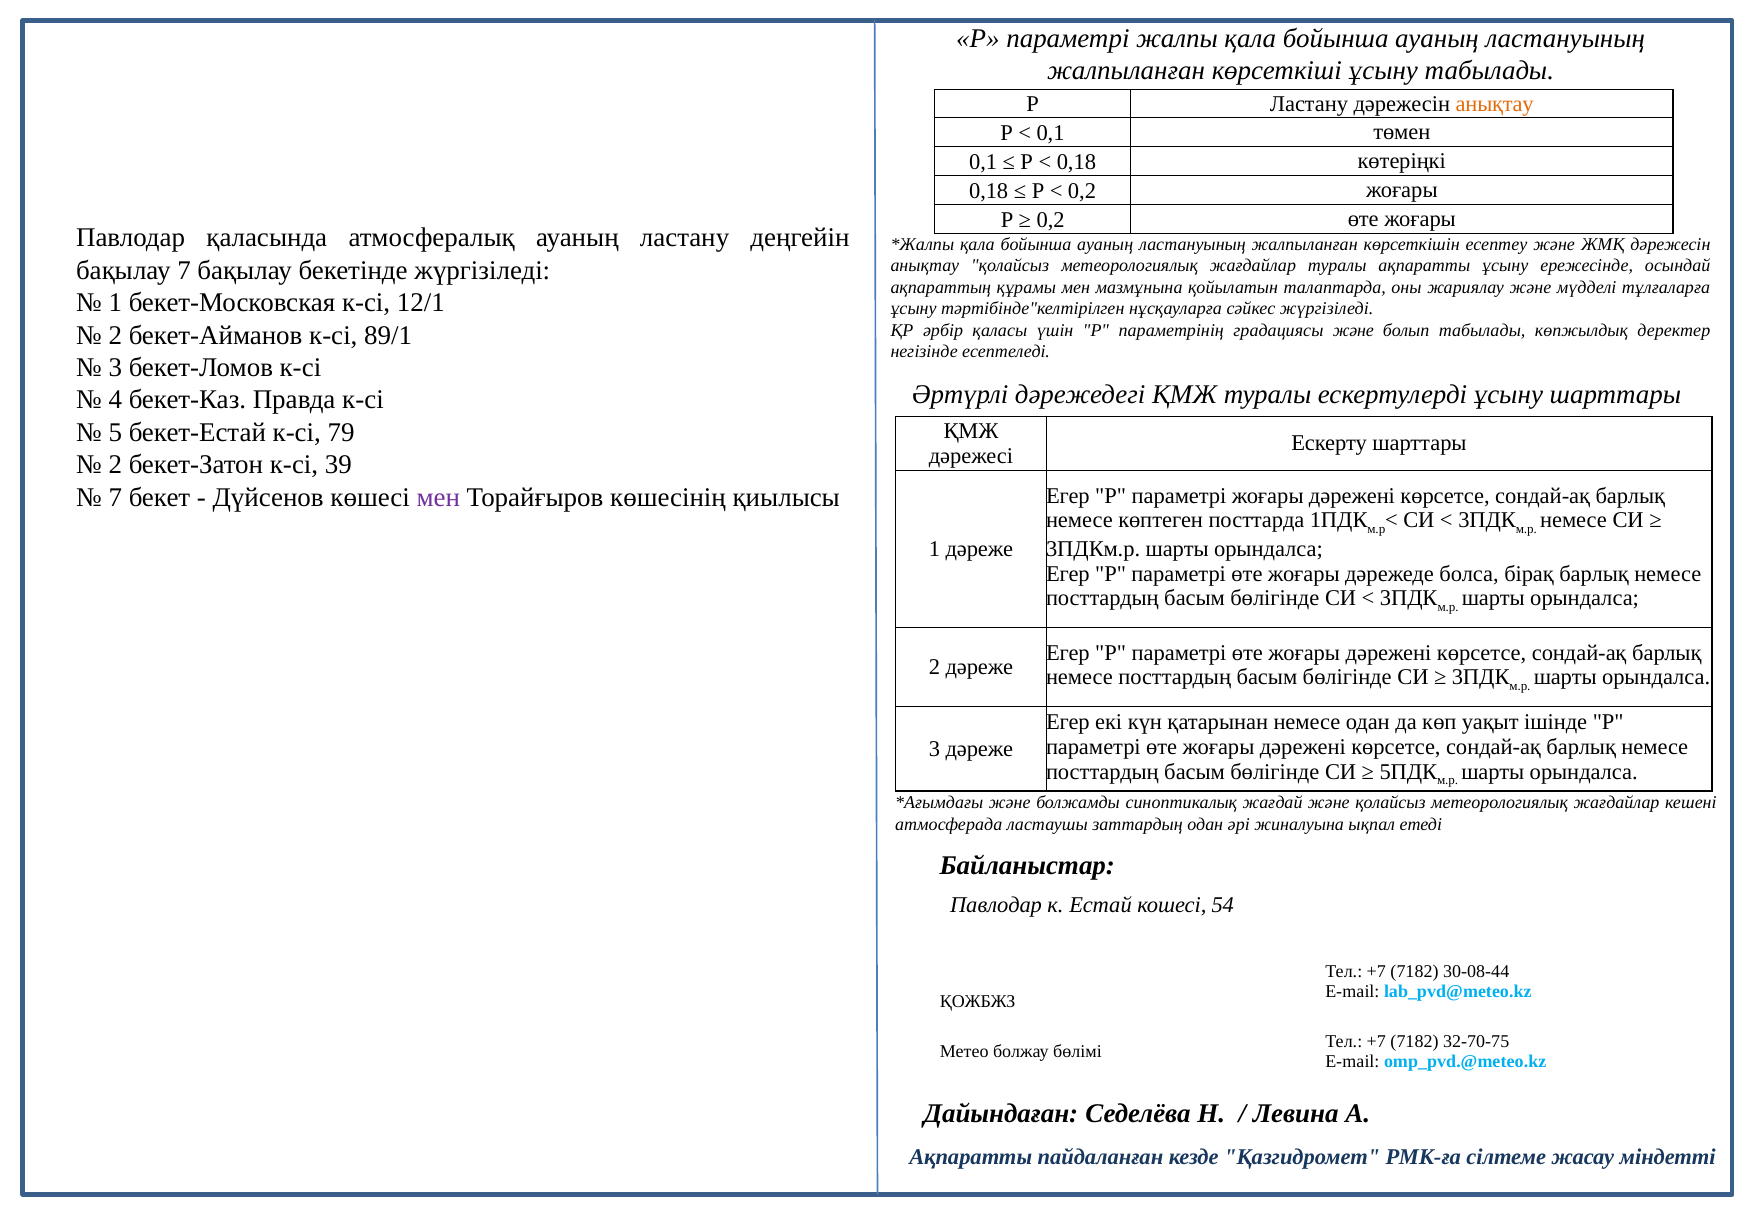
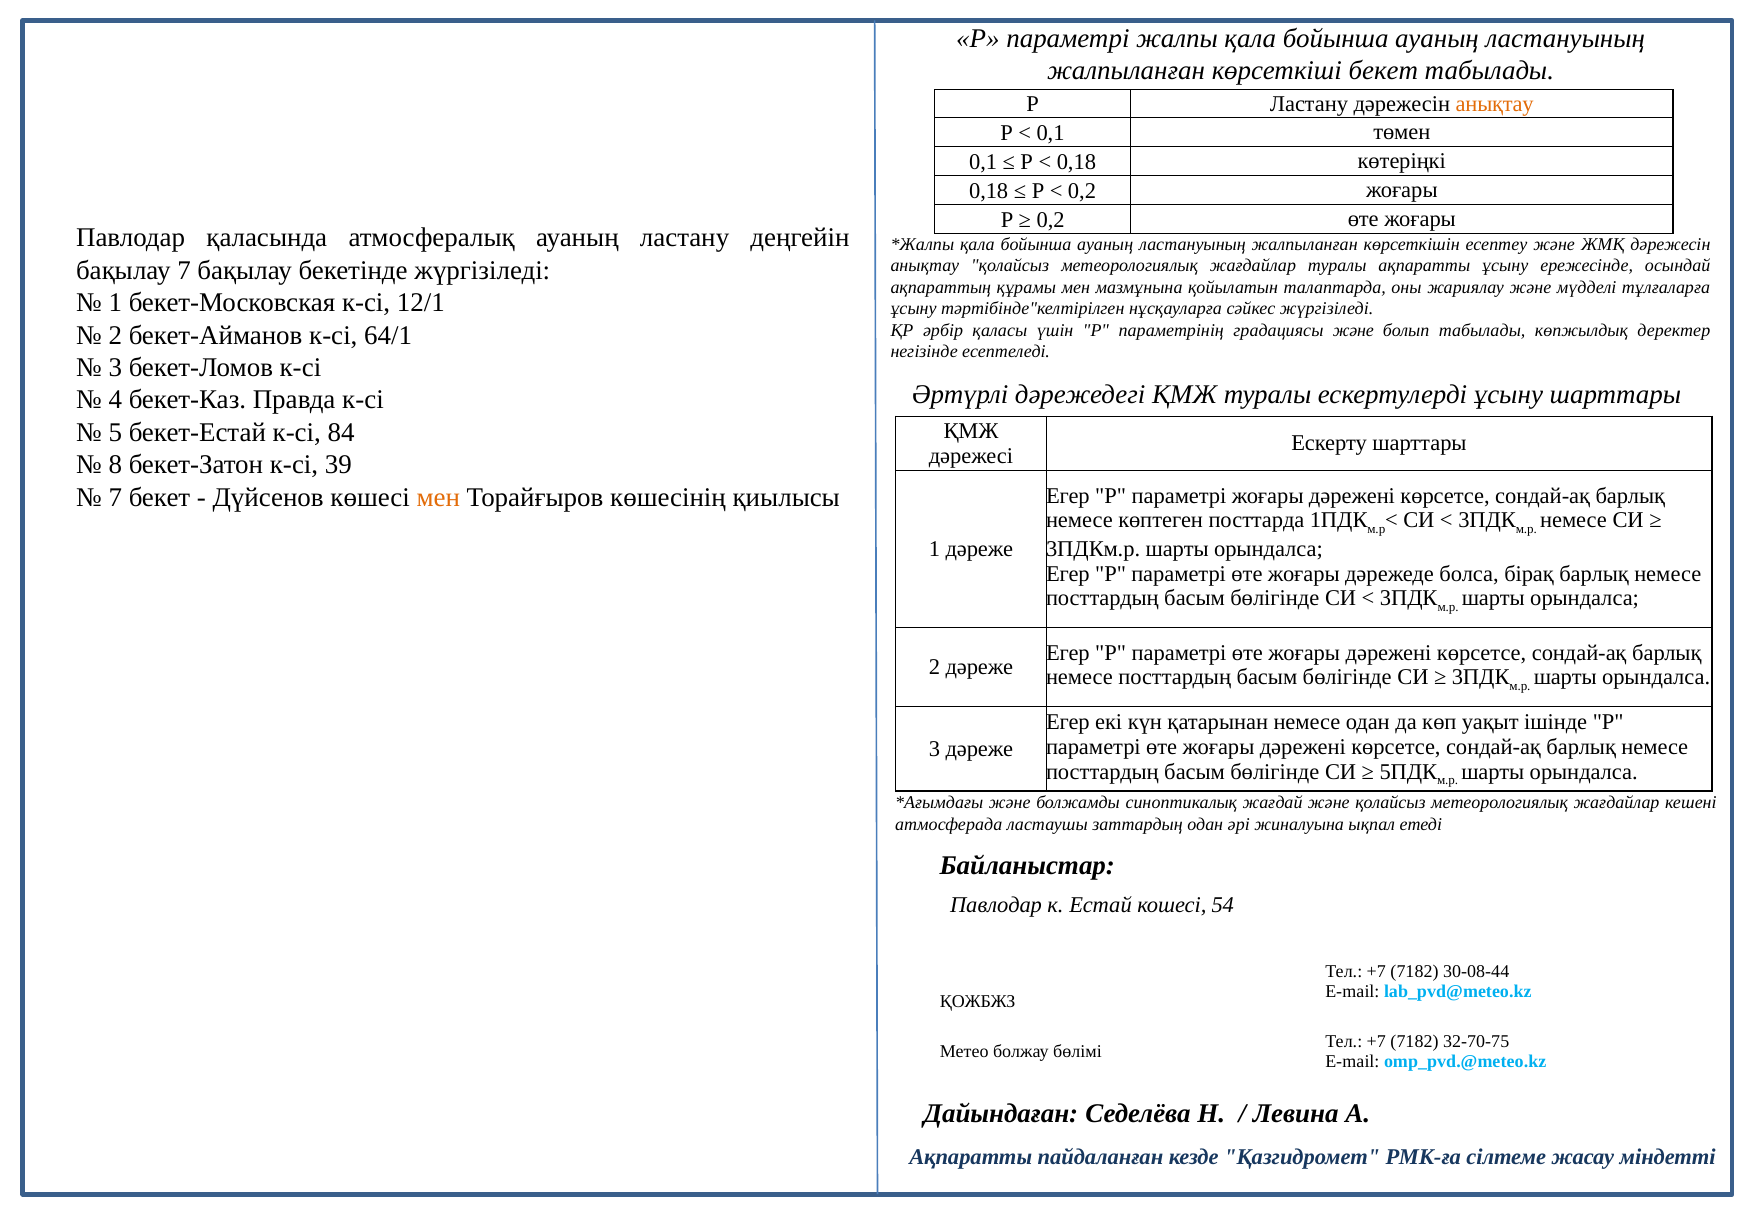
көрсеткіші ұсыну: ұсыну -> бекет (1383, 71)
89/1: 89/1 -> 64/1 (388, 335)
79: 79 -> 84 (341, 432)
2: 2 -> 8 (115, 465)
мен colour: purple -> orange (438, 497)
